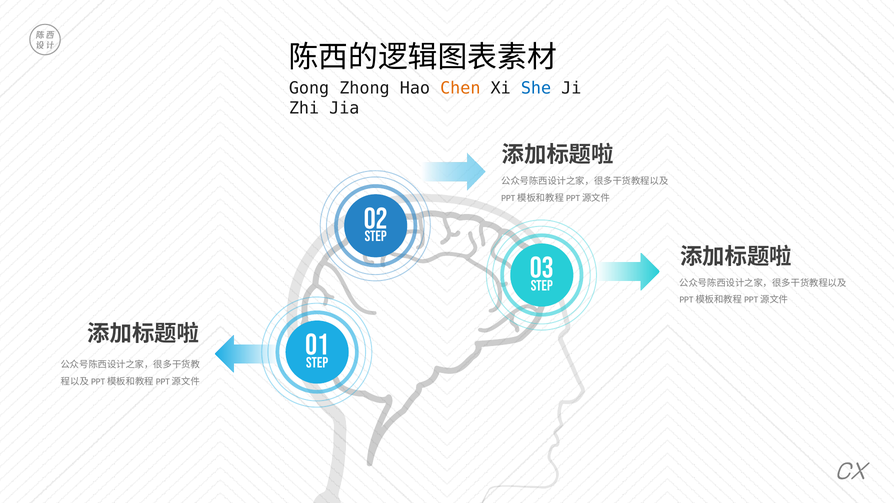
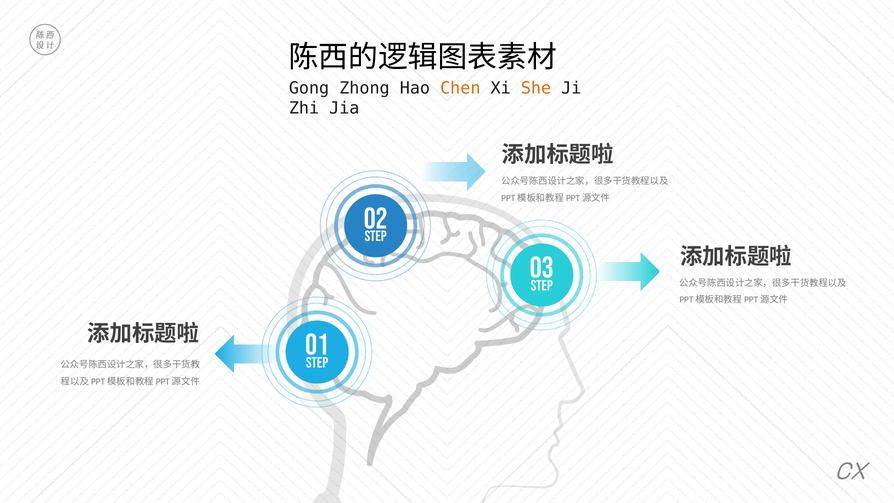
She colour: blue -> orange (536, 88)
